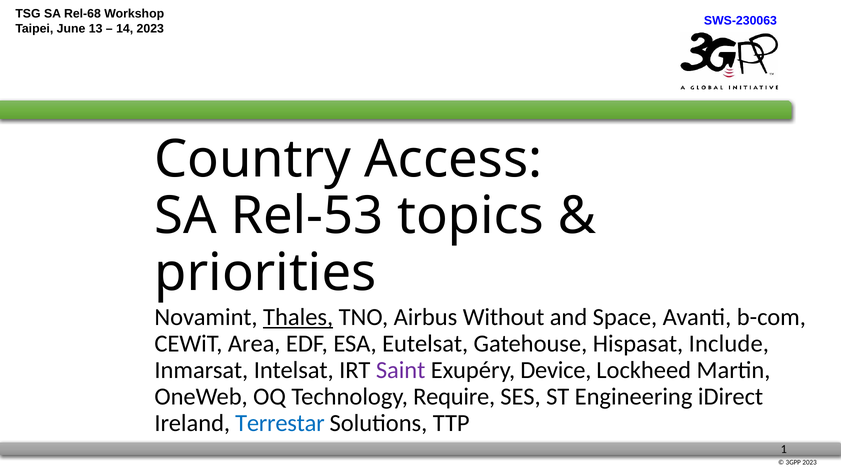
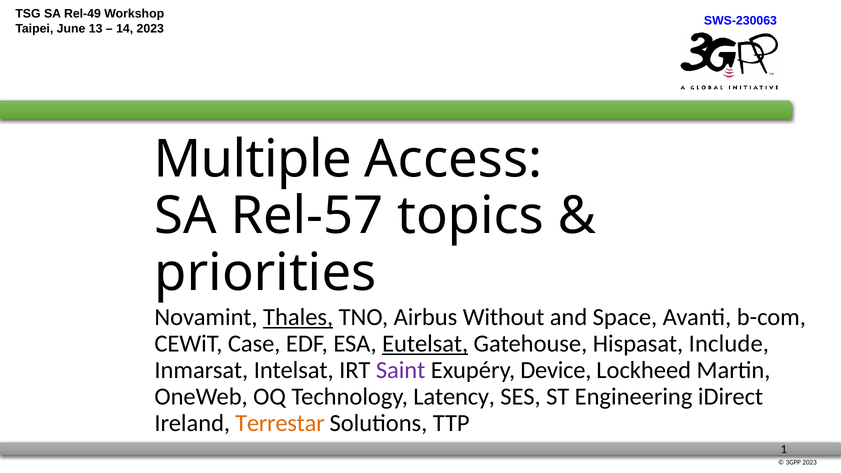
Rel-68: Rel-68 -> Rel-49 (82, 14)
Country: Country -> Multiple (253, 159)
Rel-53: Rel-53 -> Rel-57 (307, 216)
Area: Area -> Case (254, 344)
Eutelsat underline: none -> present (425, 344)
Require: Require -> Latency (454, 397)
Terrestar colour: blue -> orange (280, 423)
